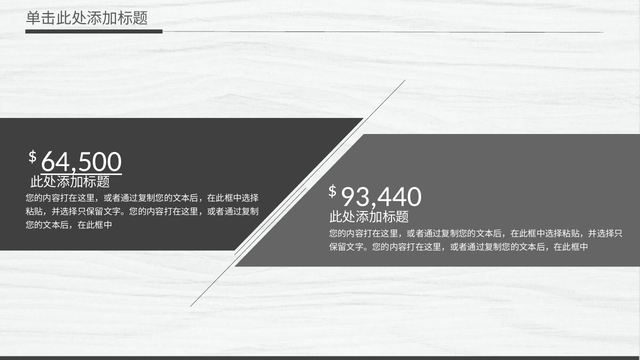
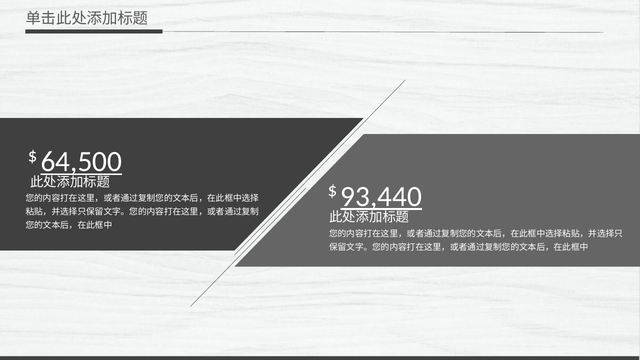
93,440 underline: none -> present (381, 197)
